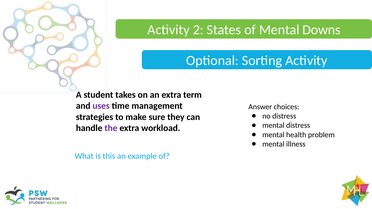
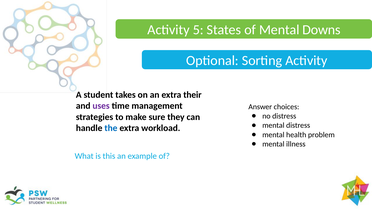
2: 2 -> 5 (198, 30)
term: term -> their (192, 95)
the colour: purple -> blue (111, 128)
